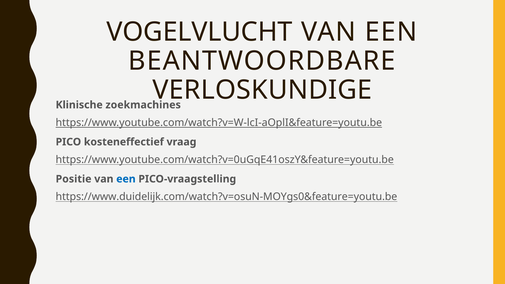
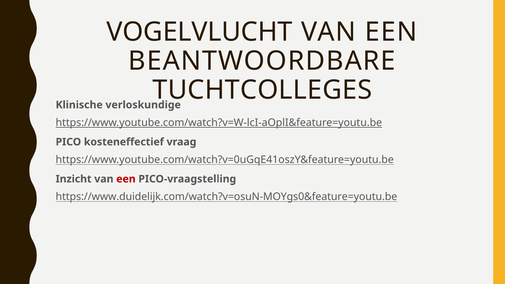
VERLOSKUNDIGE: VERLOSKUNDIGE -> TUCHTCOLLEGES (262, 90)
zoekmachines: zoekmachines -> verloskundige (143, 105)
Positie: Positie -> Inzicht (74, 179)
een colour: blue -> red (126, 179)
